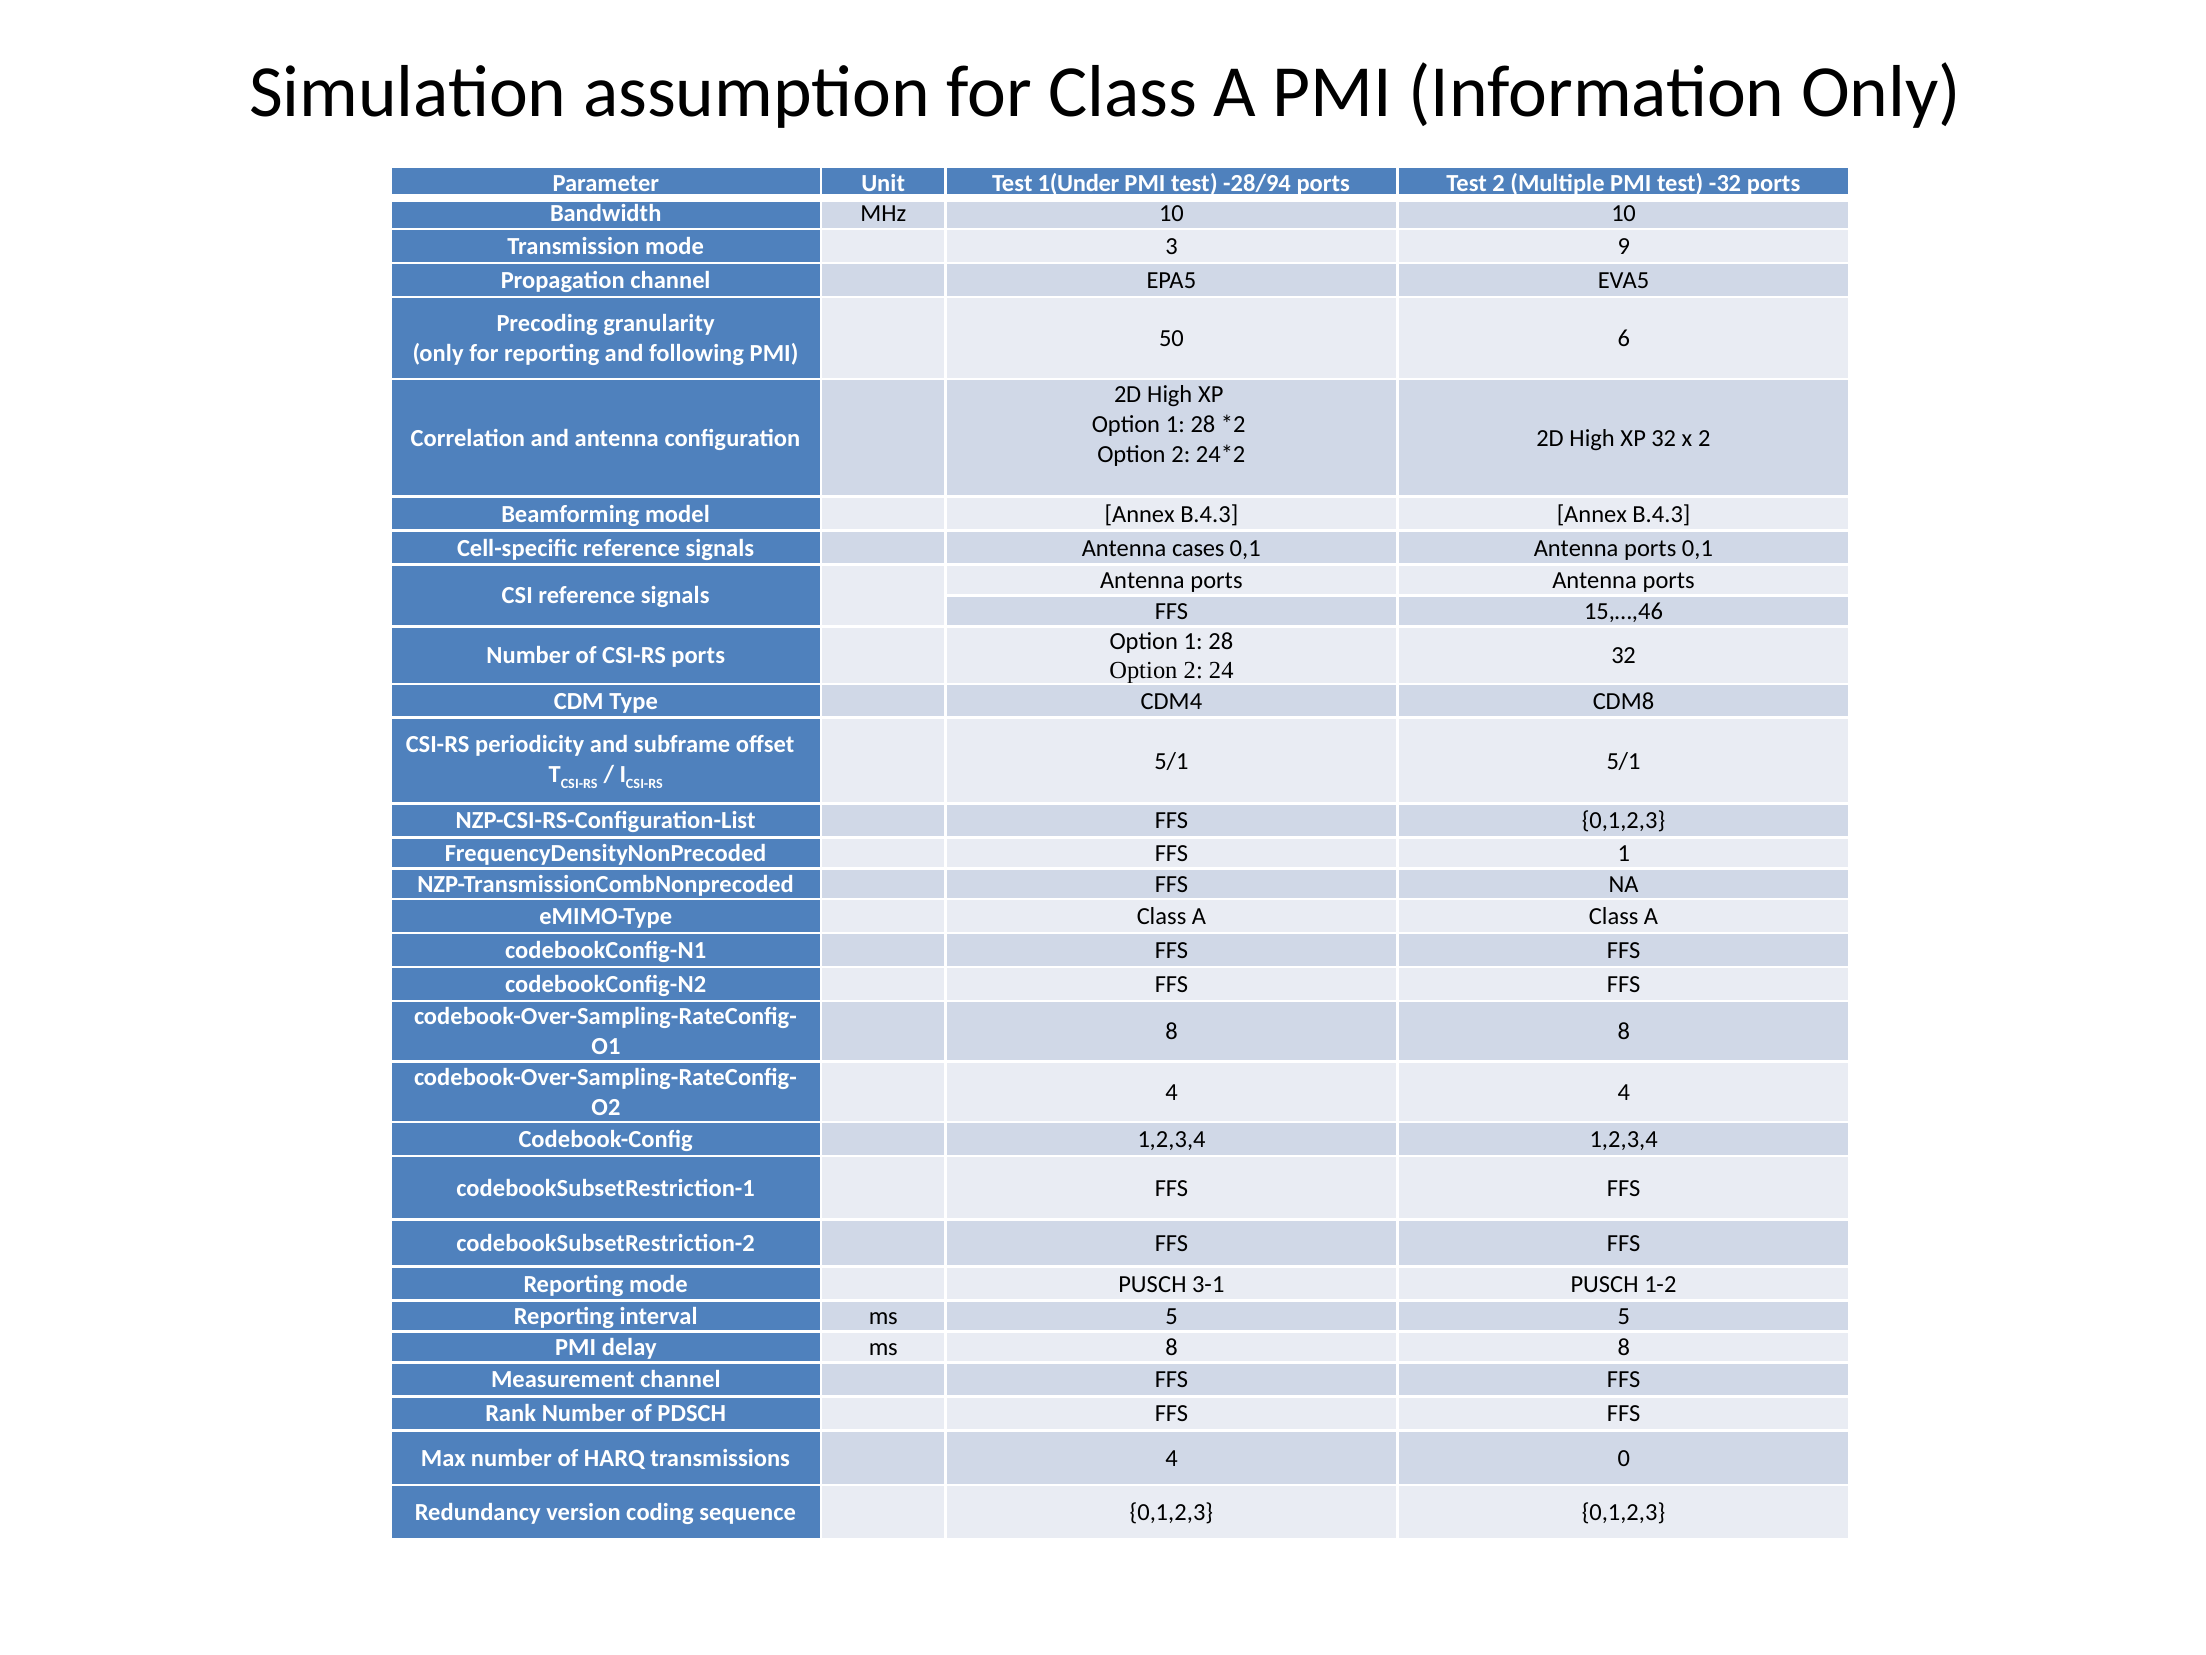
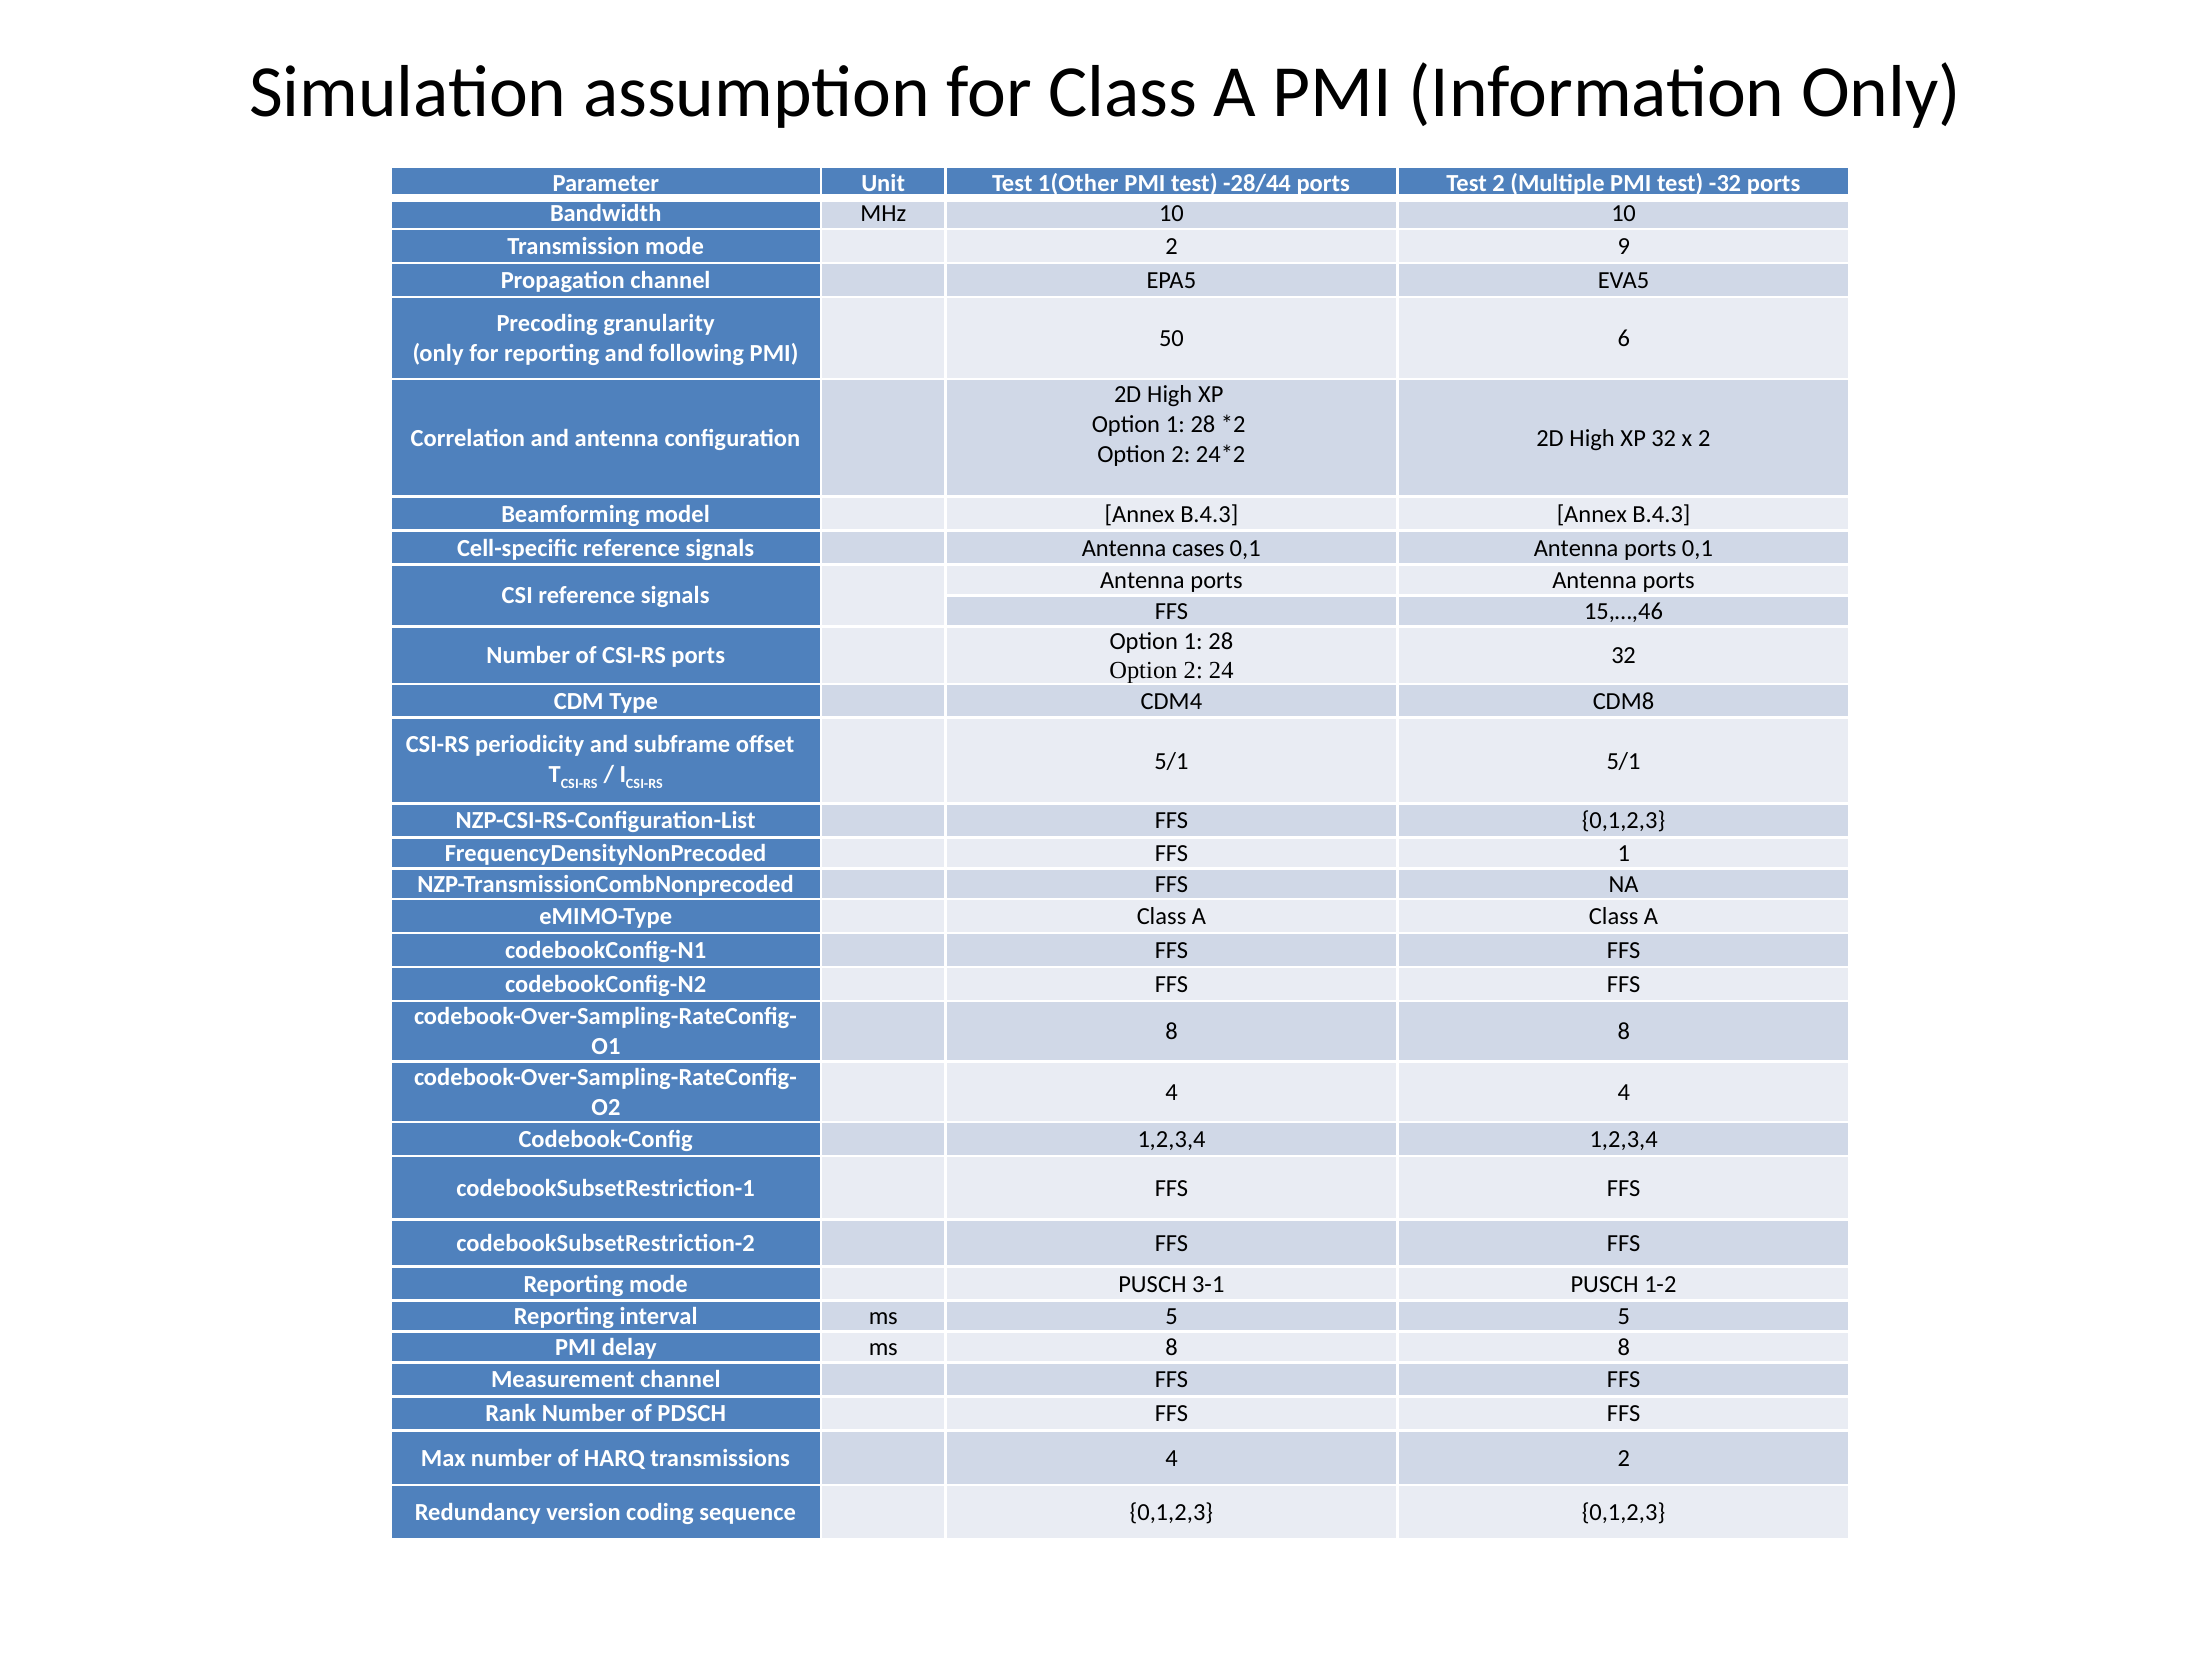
1(Under: 1(Under -> 1(Other (1078, 183)
-28/94: -28/94 -> -28/44 (1257, 183)
mode 3: 3 -> 2 (1172, 246)
4 0: 0 -> 2 (1624, 1458)
